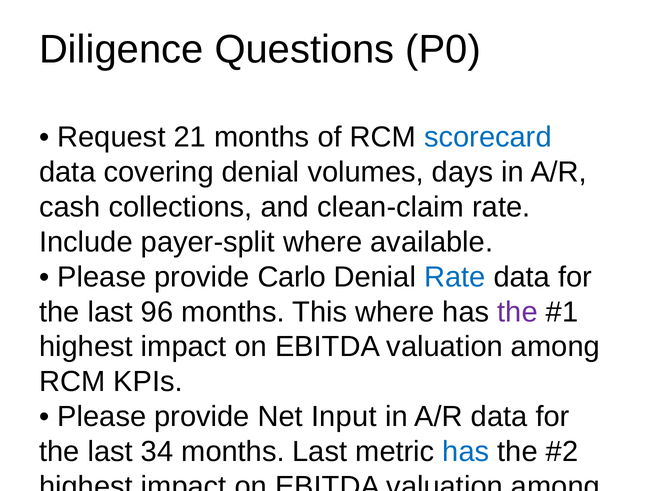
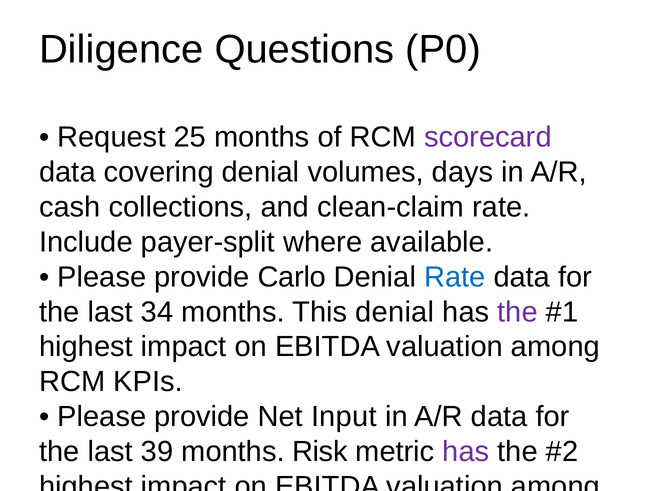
21: 21 -> 25 (190, 137)
scorecard colour: blue -> purple (488, 137)
96: 96 -> 34 (157, 312)
This where: where -> denial (395, 312)
34: 34 -> 39 (157, 451)
months Last: Last -> Risk (320, 451)
has colour: blue -> purple (466, 451)
